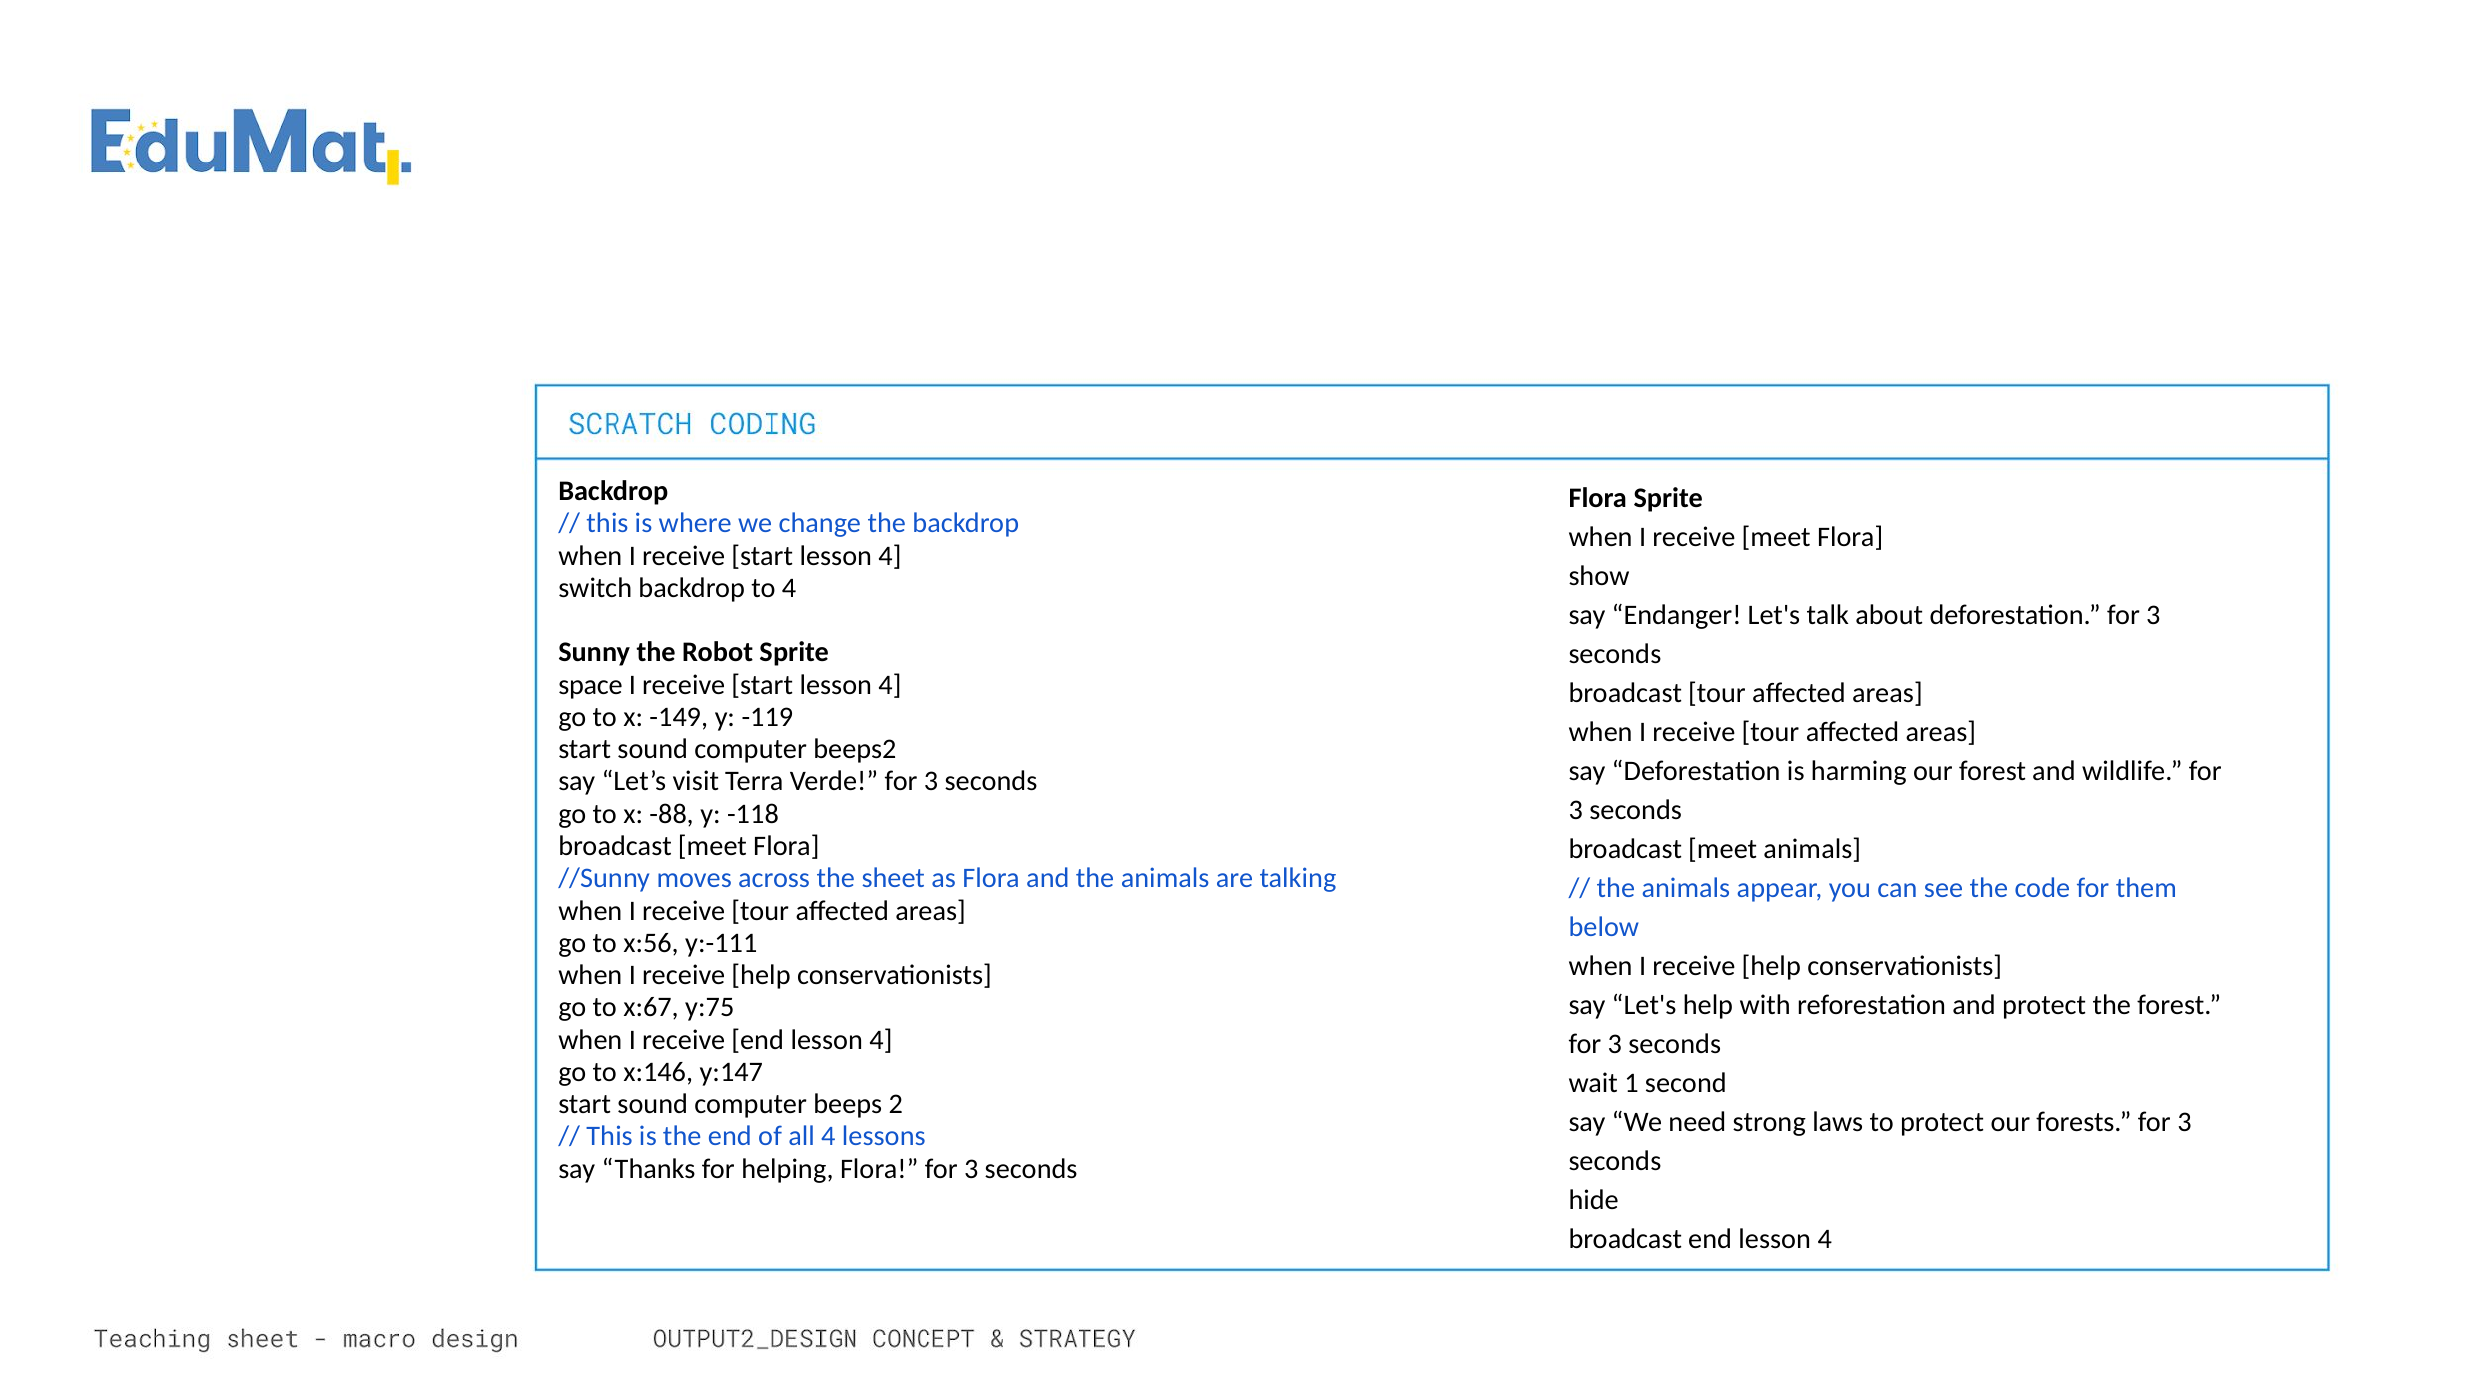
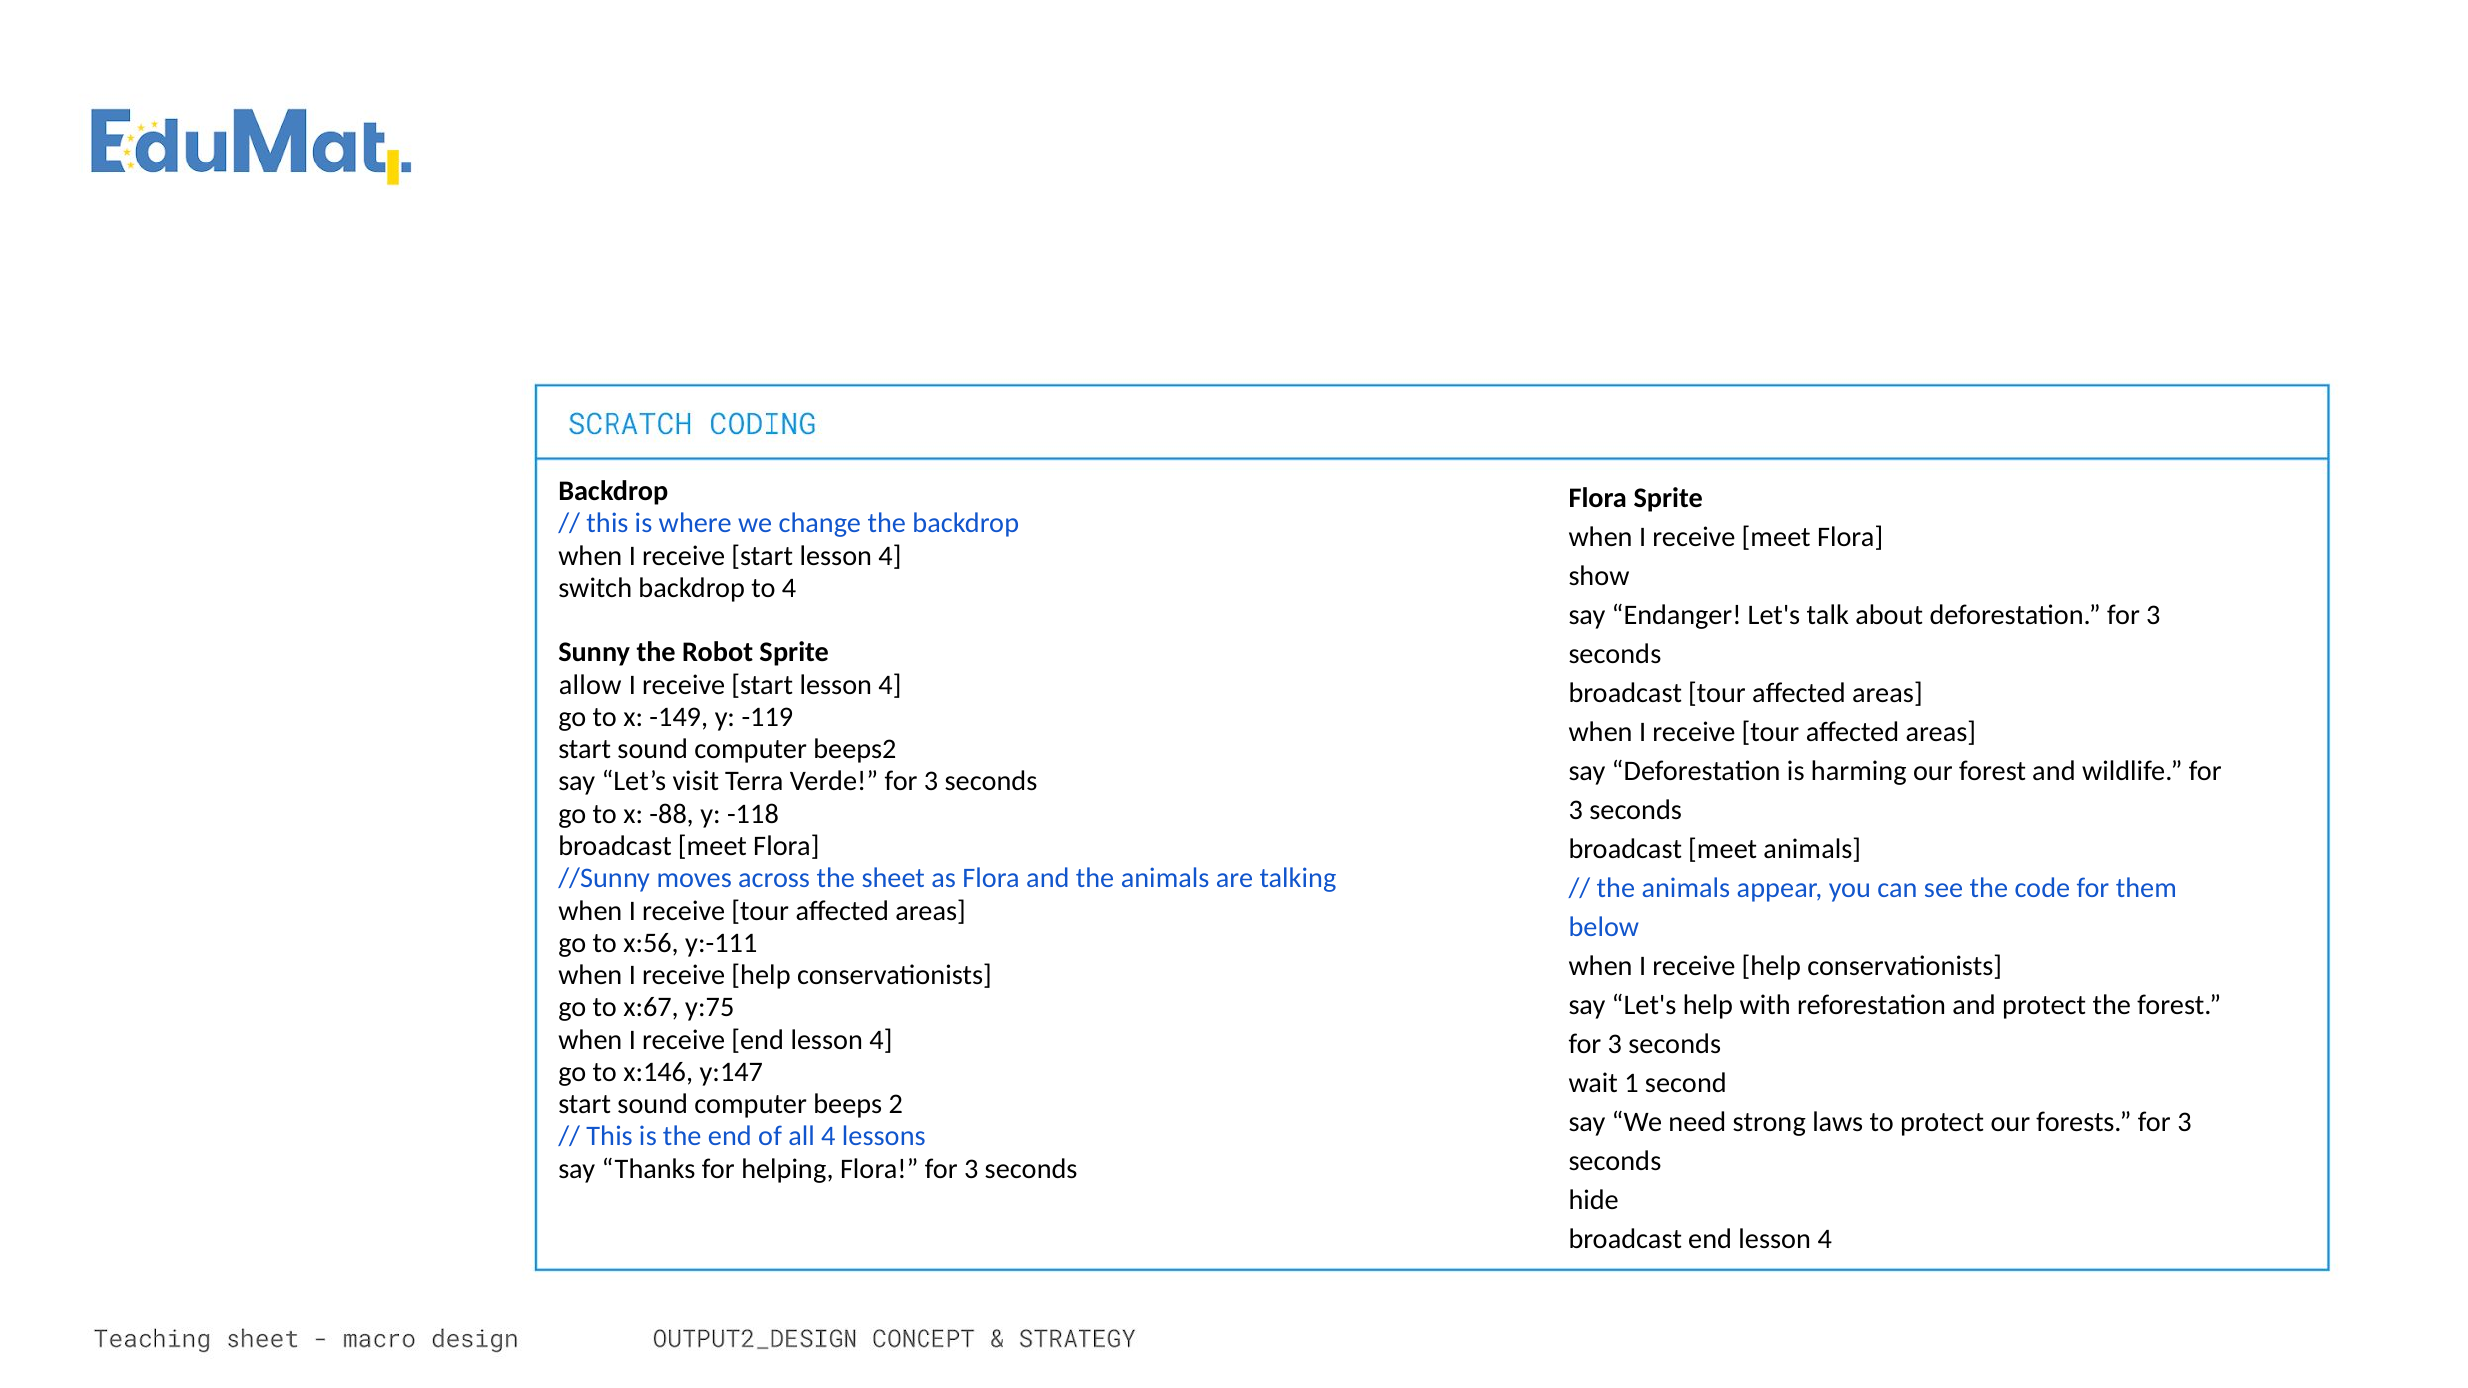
space: space -> allow (590, 685)
